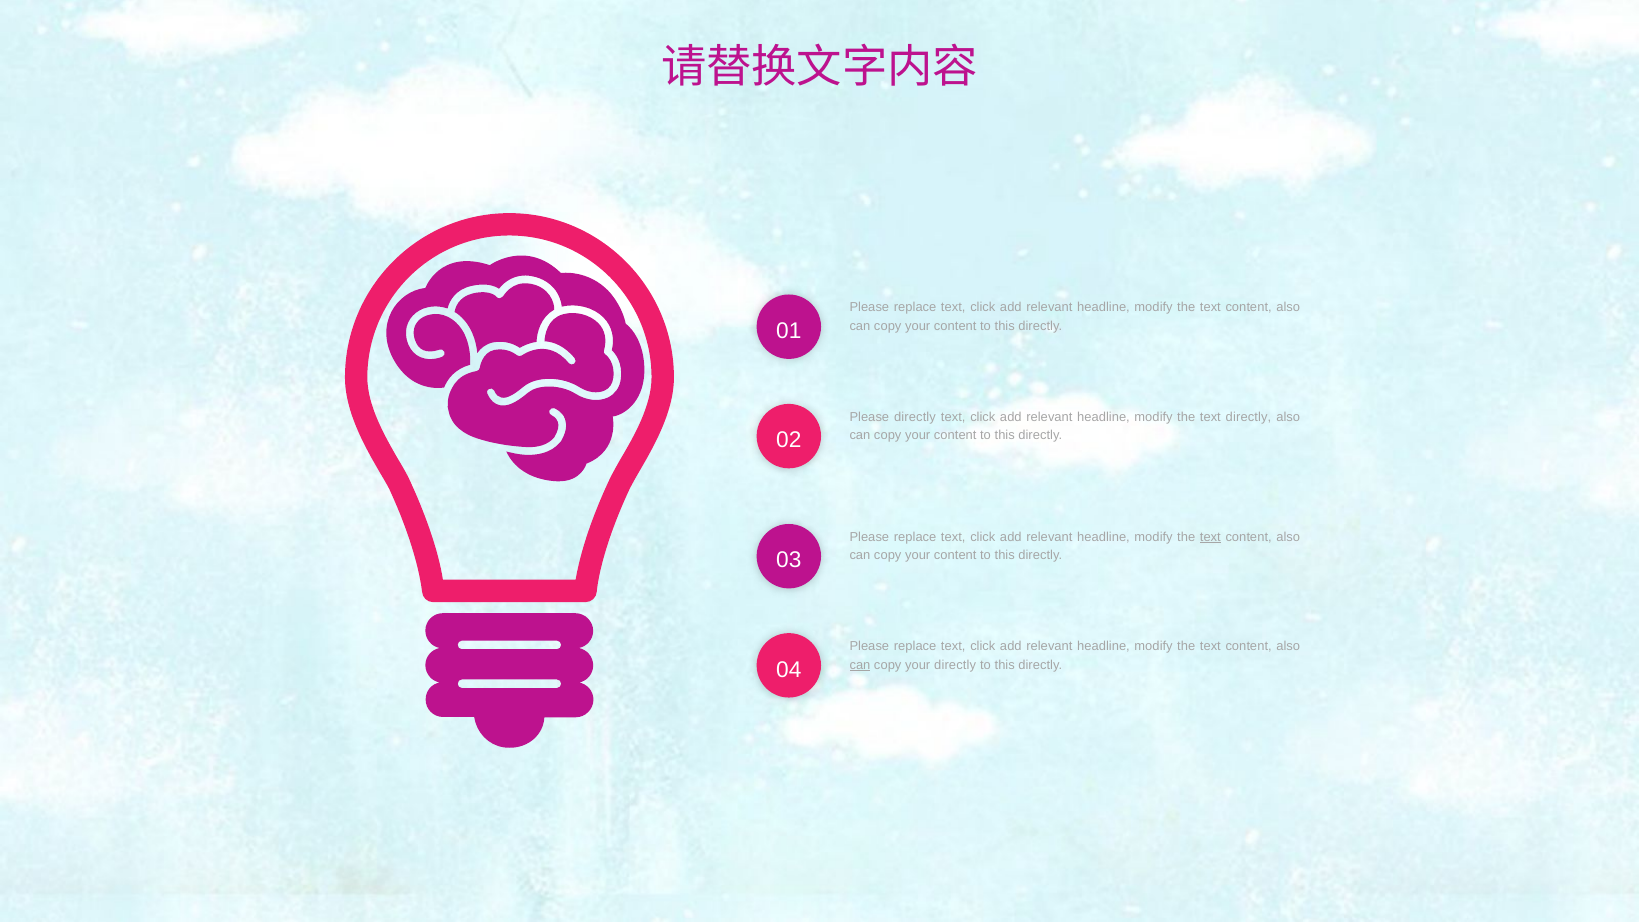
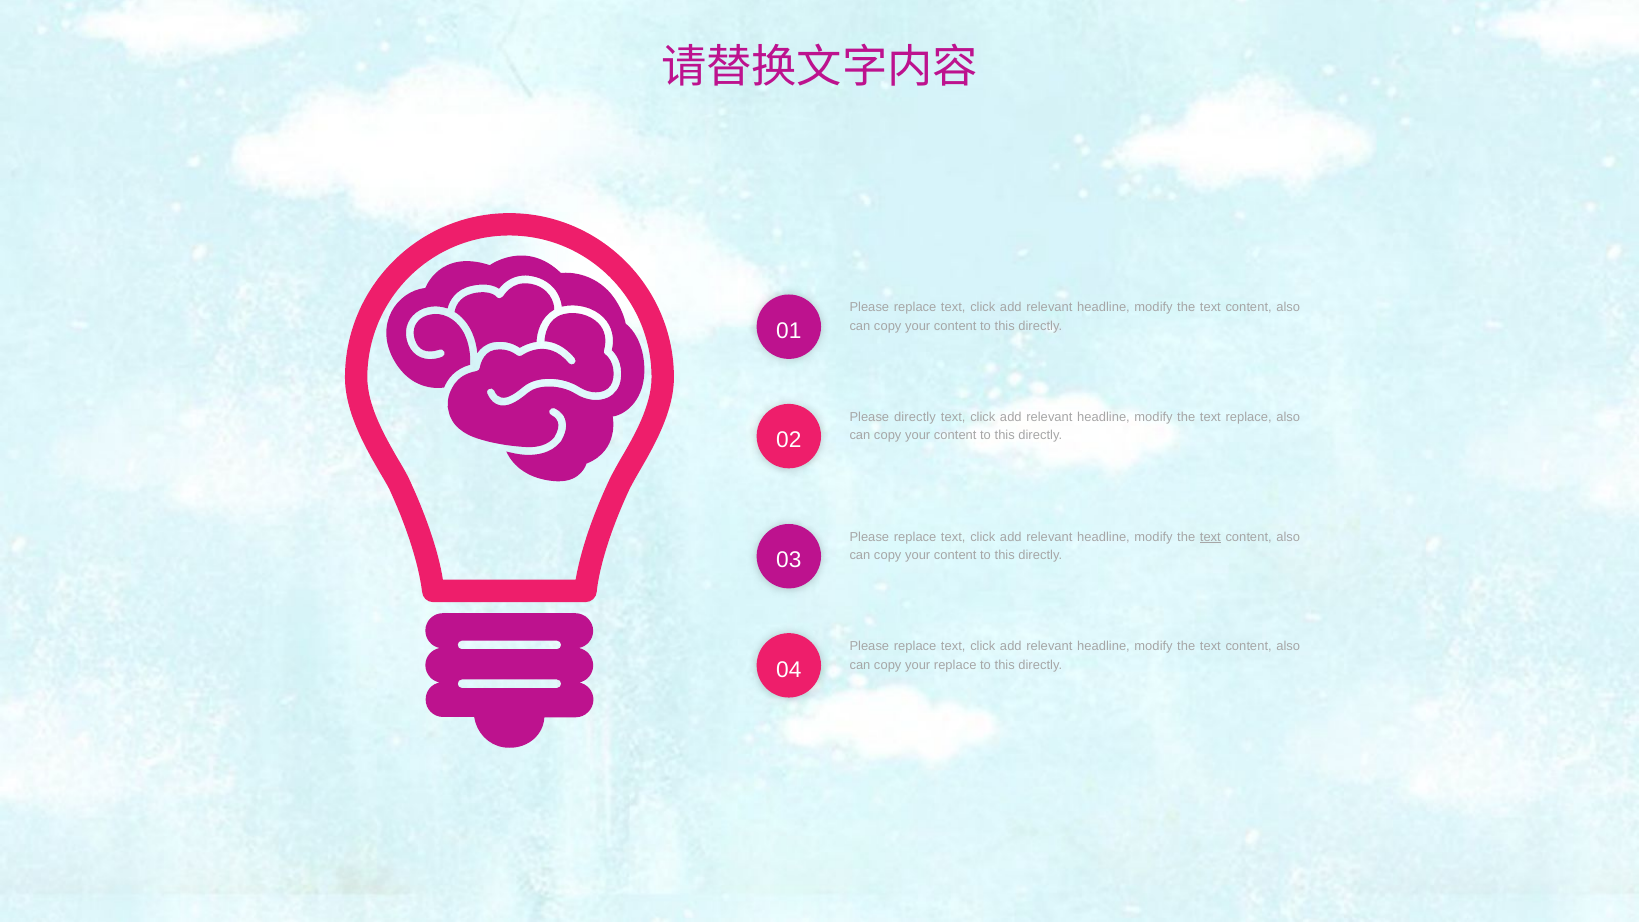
text directly: directly -> replace (1249, 417)
can underline: present -> none (860, 665)
your directly: directly -> replace (955, 665)
